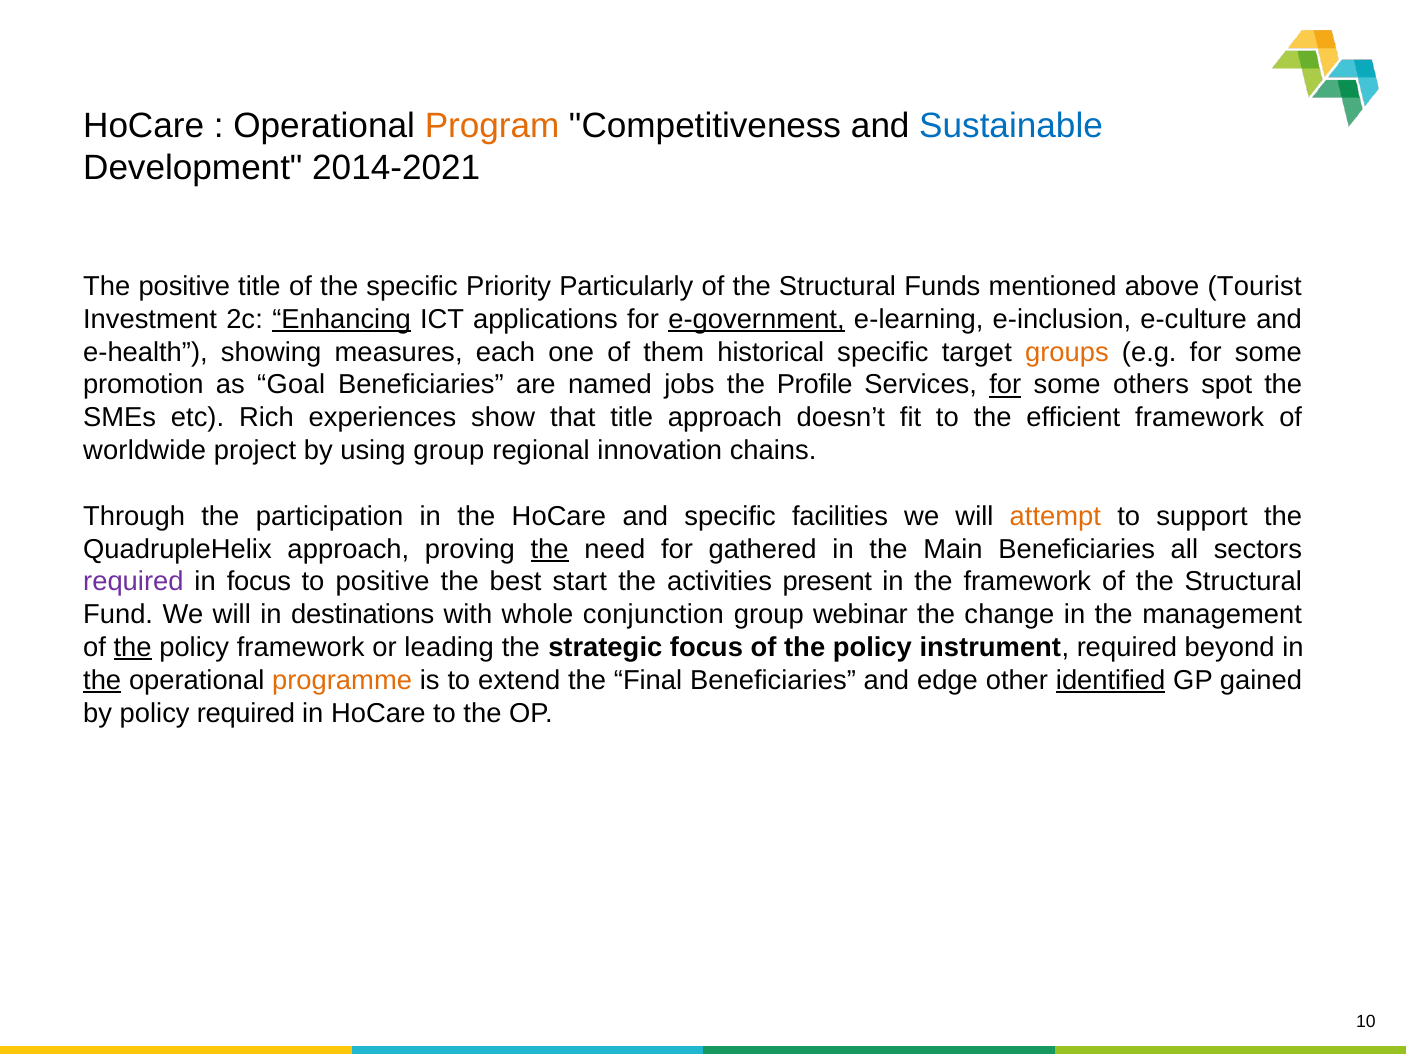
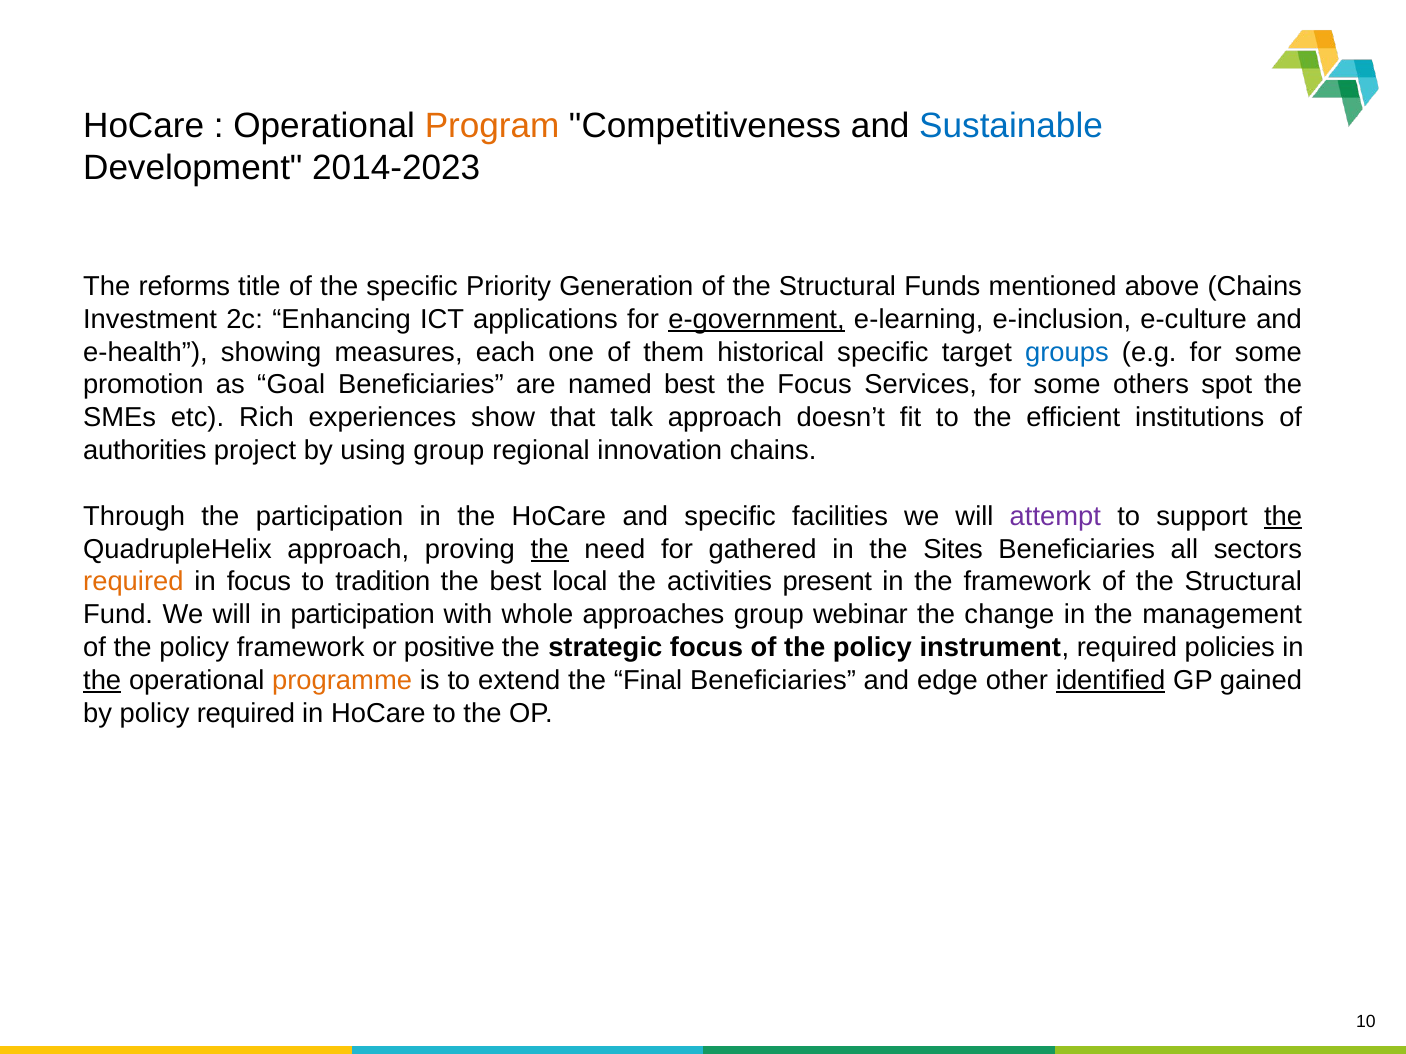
2014-2021: 2014-2021 -> 2014-2023 (396, 168)
The positive: positive -> reforms (184, 287)
Particularly: Particularly -> Generation (626, 287)
above Tourist: Tourist -> Chains (1255, 287)
Enhancing underline: present -> none (341, 320)
groups colour: orange -> blue (1067, 352)
named jobs: jobs -> best (690, 385)
the Profile: Profile -> Focus (815, 385)
for underline: present -> none (1005, 385)
that title: title -> talk (632, 418)
efficient framework: framework -> institutions (1200, 418)
worldwide: worldwide -> authorities (145, 451)
attempt colour: orange -> purple (1055, 516)
the underline: none -> present (1283, 516)
Main: Main -> Sites (953, 549)
required colour: purple -> orange (133, 582)
to positive: positive -> tradition (383, 582)
start: start -> local (580, 582)
in destinations: destinations -> participation (363, 615)
conjunction: conjunction -> approaches (654, 615)
the underline: present -> none (133, 648)
leading: leading -> positive (449, 648)
beyond: beyond -> policies (1230, 648)
